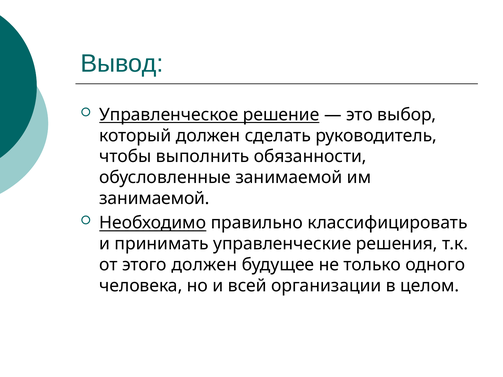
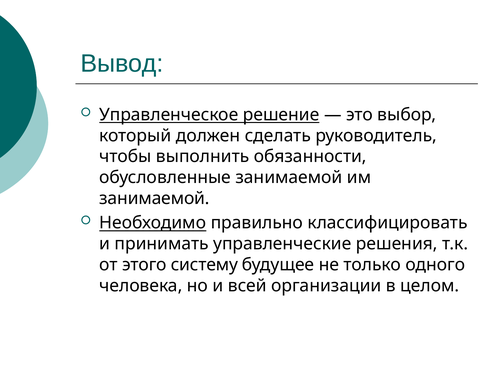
этого должен: должен -> систему (204, 265)
